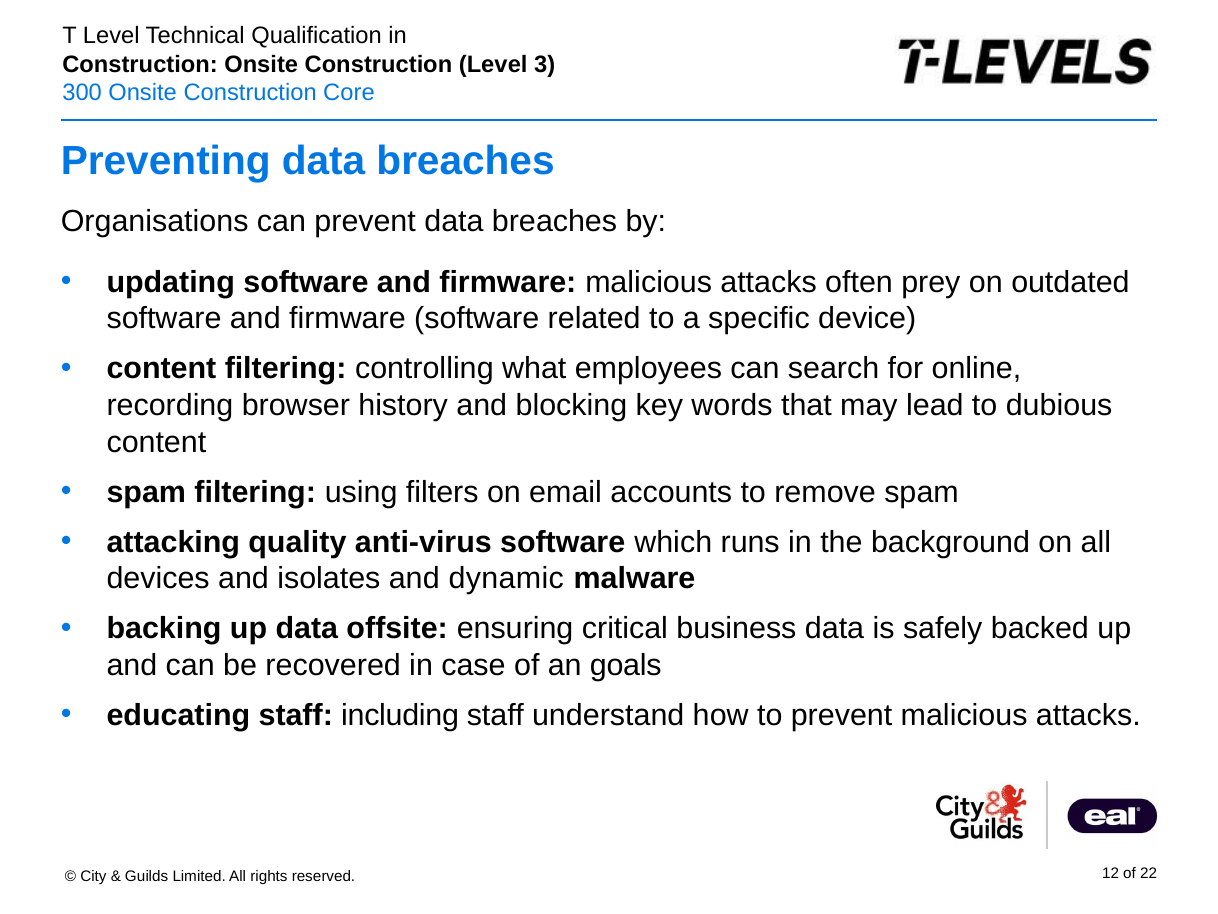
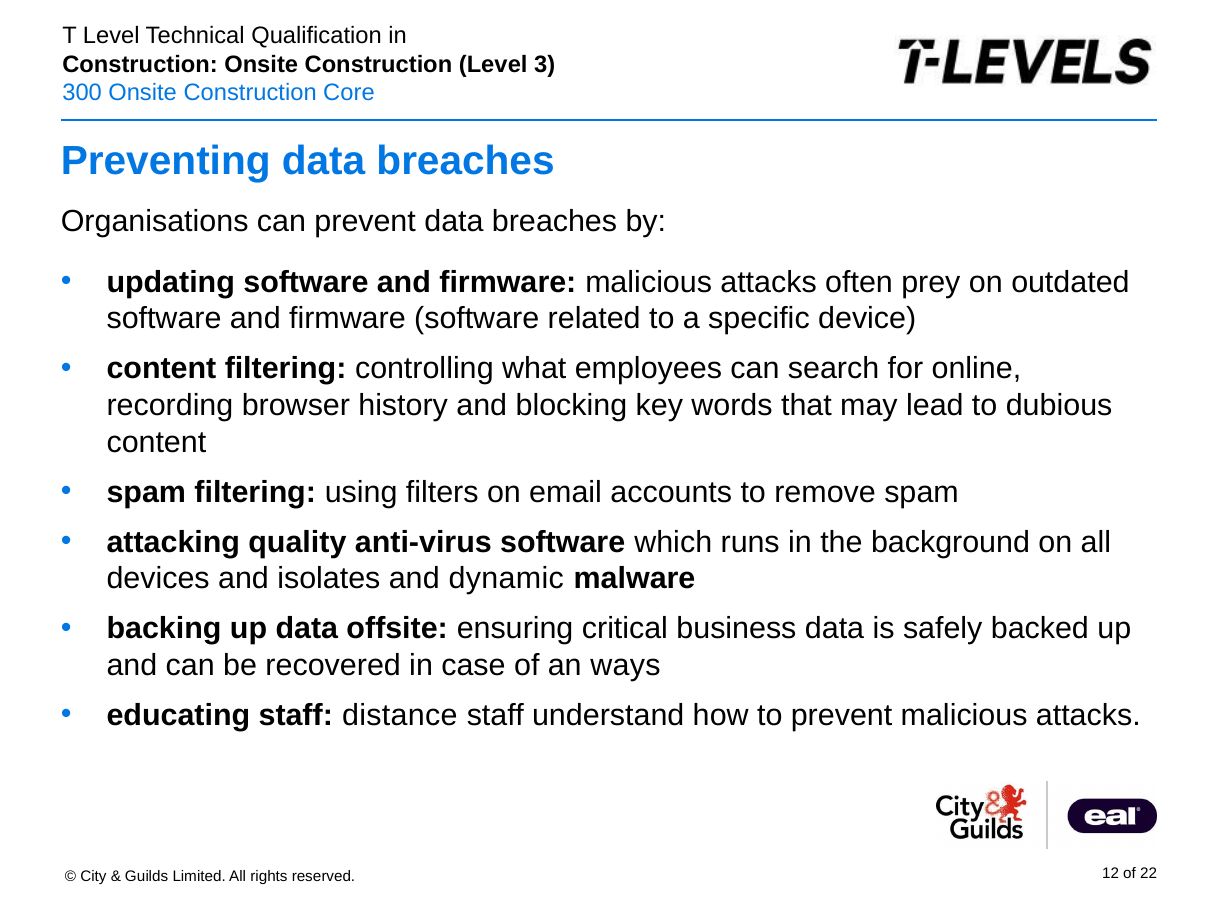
goals: goals -> ways (625, 665)
including: including -> distance (400, 715)
